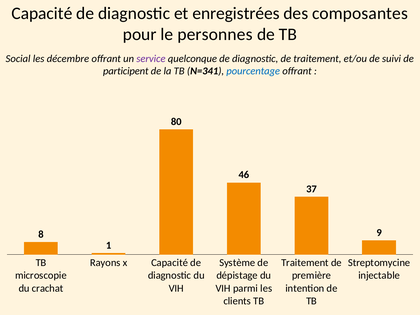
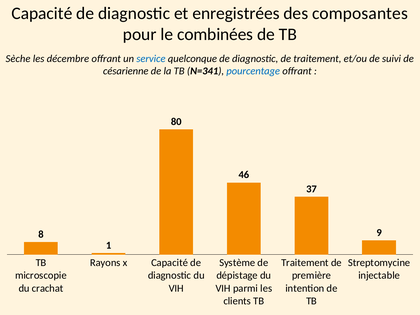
personnes: personnes -> combinées (215, 35)
Social: Social -> Sèche (18, 59)
service colour: purple -> blue (151, 59)
participent: participent -> césarienne (126, 71)
